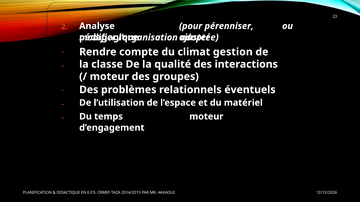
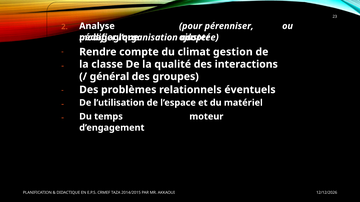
moteur: moteur -> général (109, 77)
